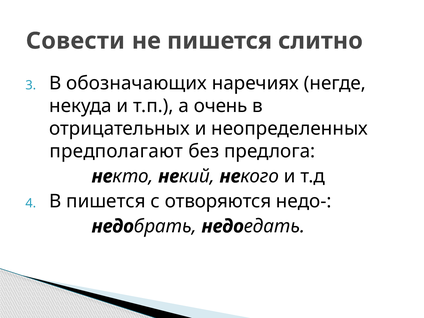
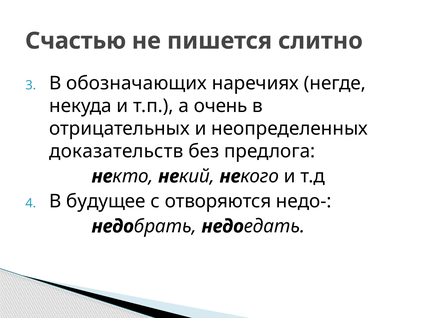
Совести: Совести -> Счастью (76, 41)
предполагают: предполагают -> доказательств (116, 151)
В пишется: пишется -> будущее (106, 201)
